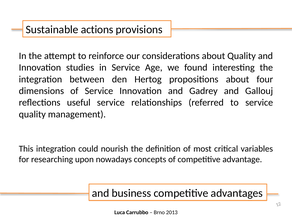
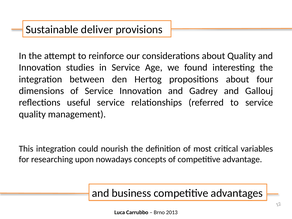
actions: actions -> deliver (97, 30)
